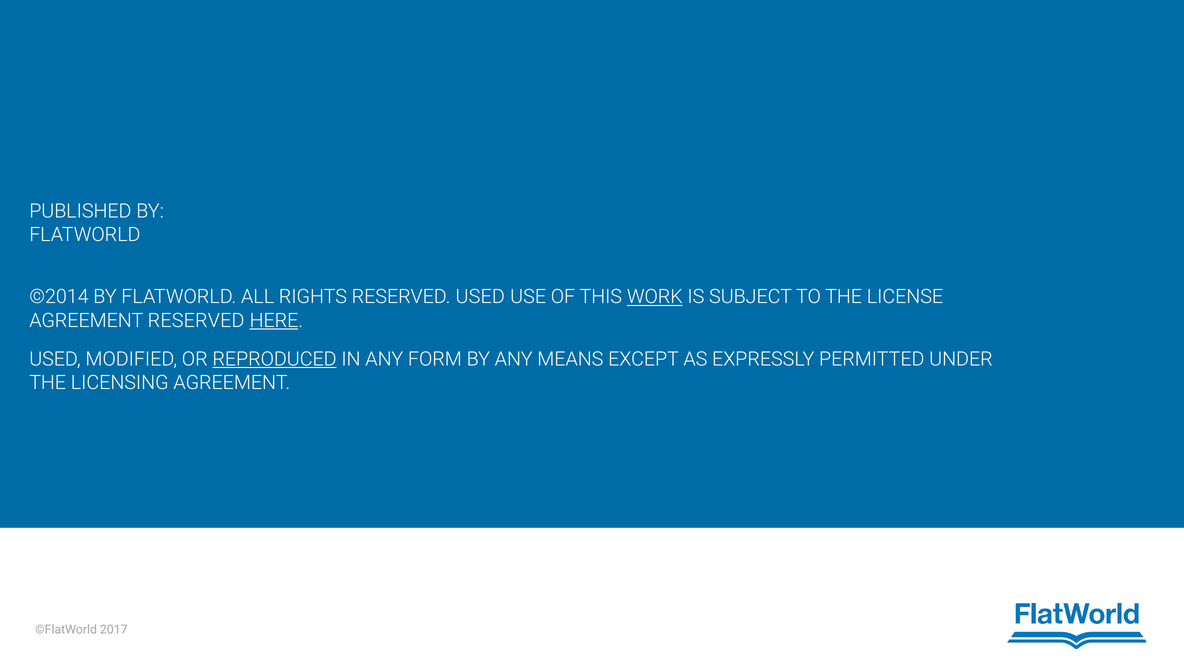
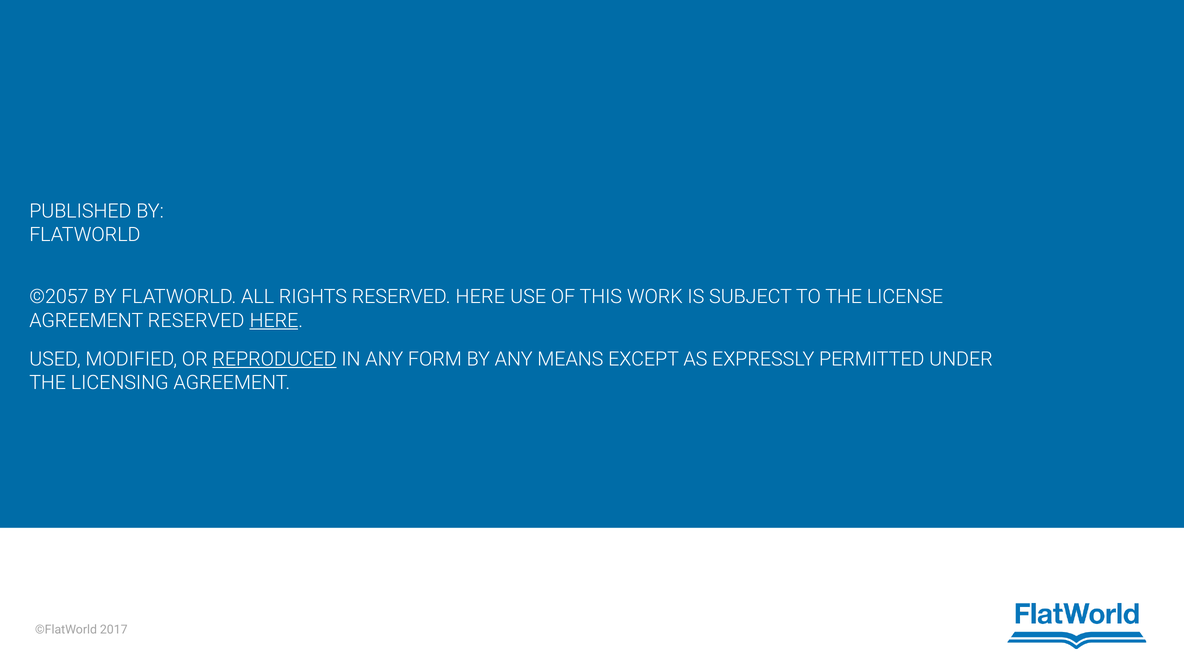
©2014: ©2014 -> ©2057 (59, 297)
RIGHTS RESERVED USED: USED -> HERE (480, 297)
WORK underline: present -> none (655, 297)
